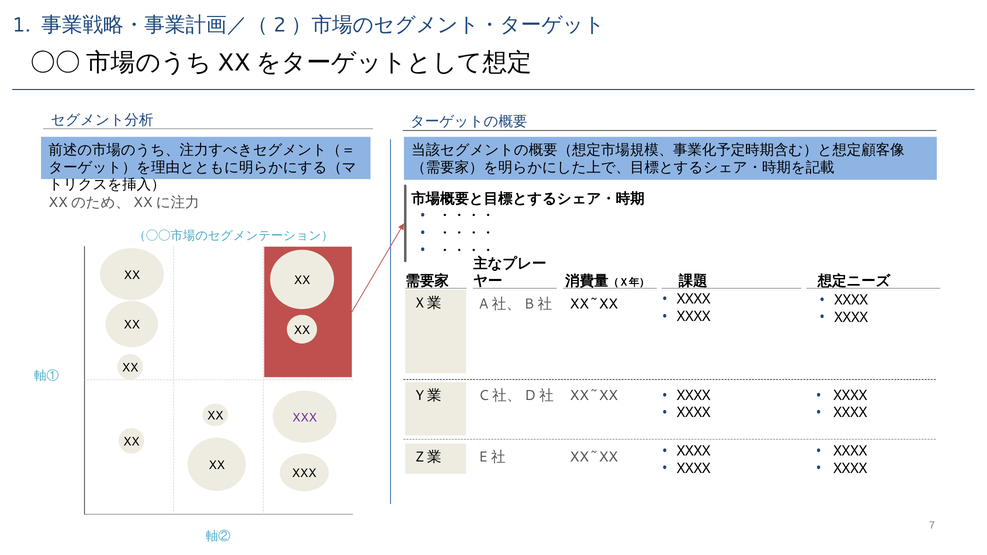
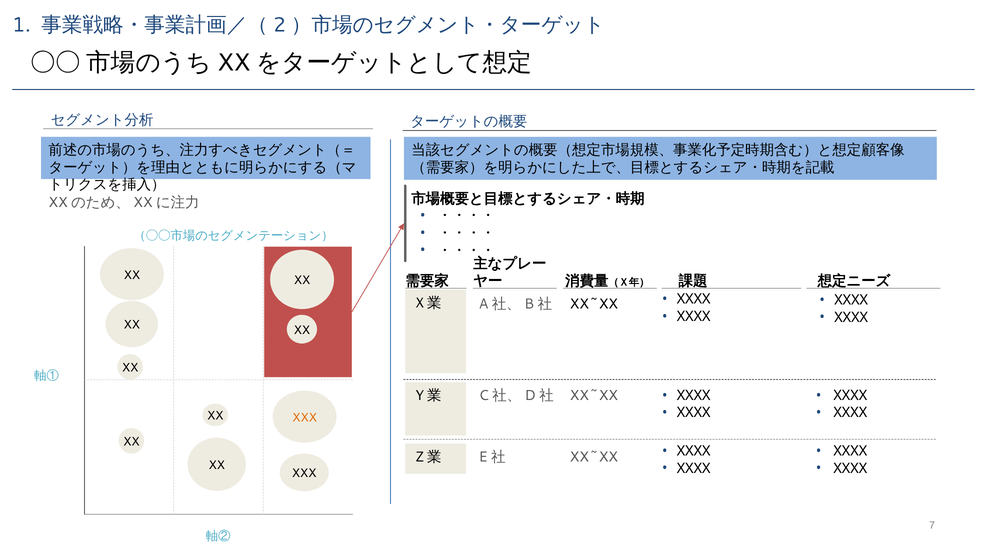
XXX colour: purple -> orange (305, 418)
